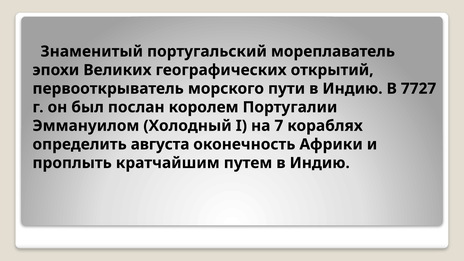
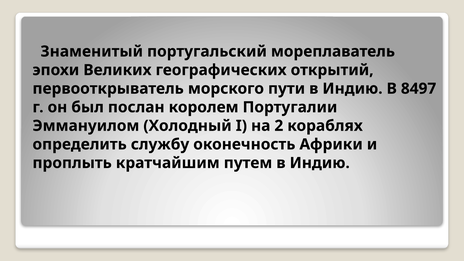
7727: 7727 -> 8497 (419, 89)
7: 7 -> 2 (279, 126)
августа: августа -> службу (160, 144)
